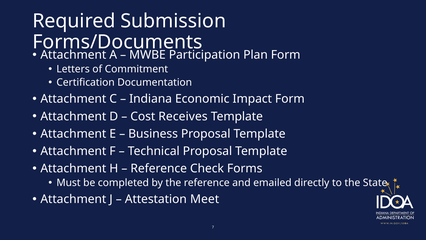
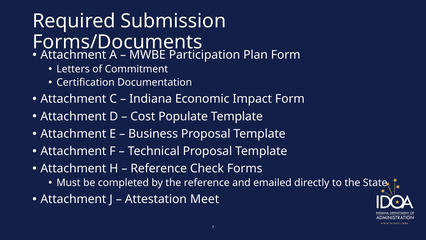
Receives: Receives -> Populate (183, 116)
